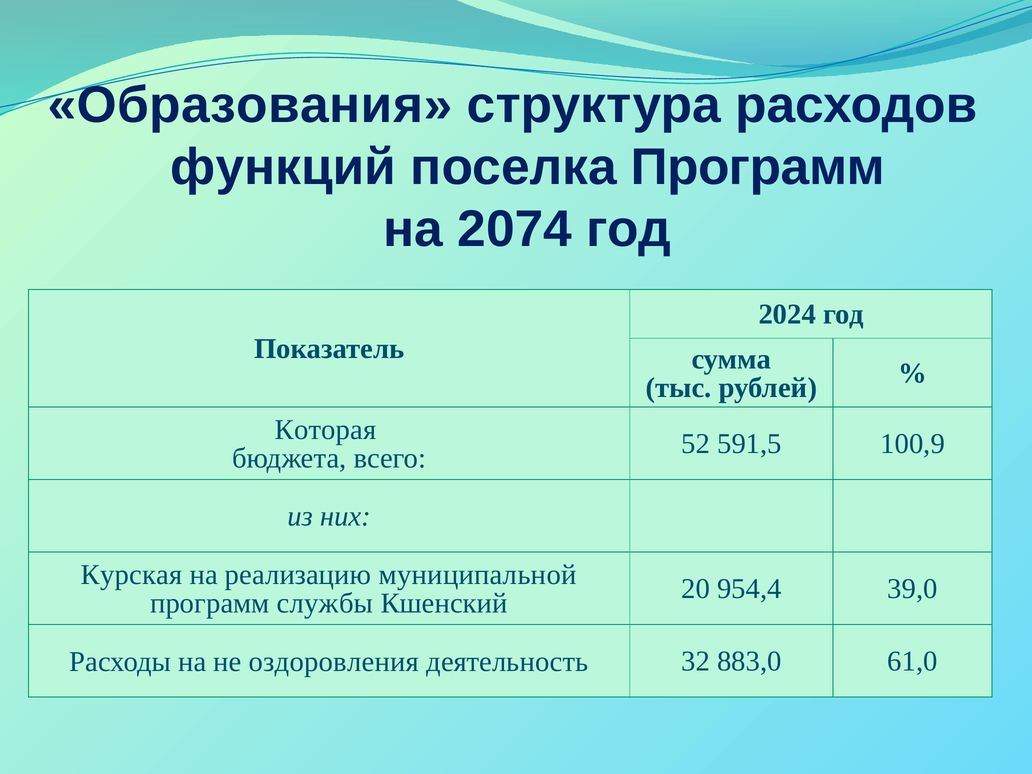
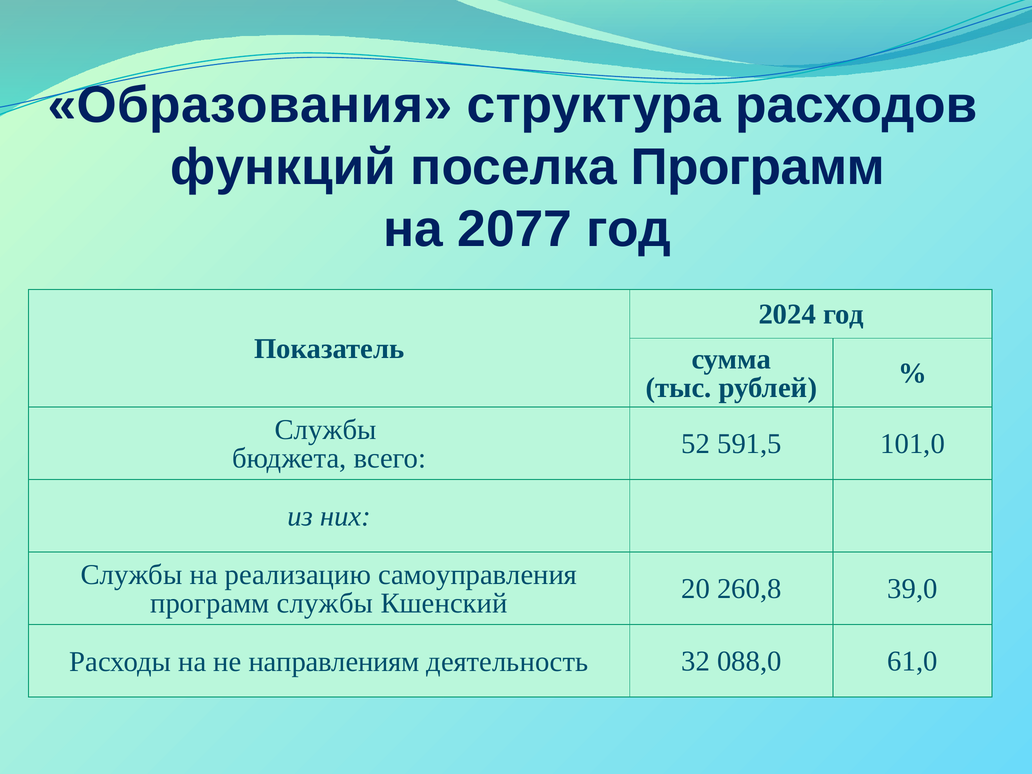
2074: 2074 -> 2077 (515, 229)
Которая: Которая -> Службы (326, 430)
100,9: 100,9 -> 101,0 (913, 444)
Курская: Курская -> Службы (132, 575)
муниципальной: муниципальной -> самоуправления (478, 575)
954,4: 954,4 -> 260,8 (749, 589)
оздоровления: оздоровления -> направлениям (334, 662)
883,0: 883,0 -> 088,0 (749, 661)
